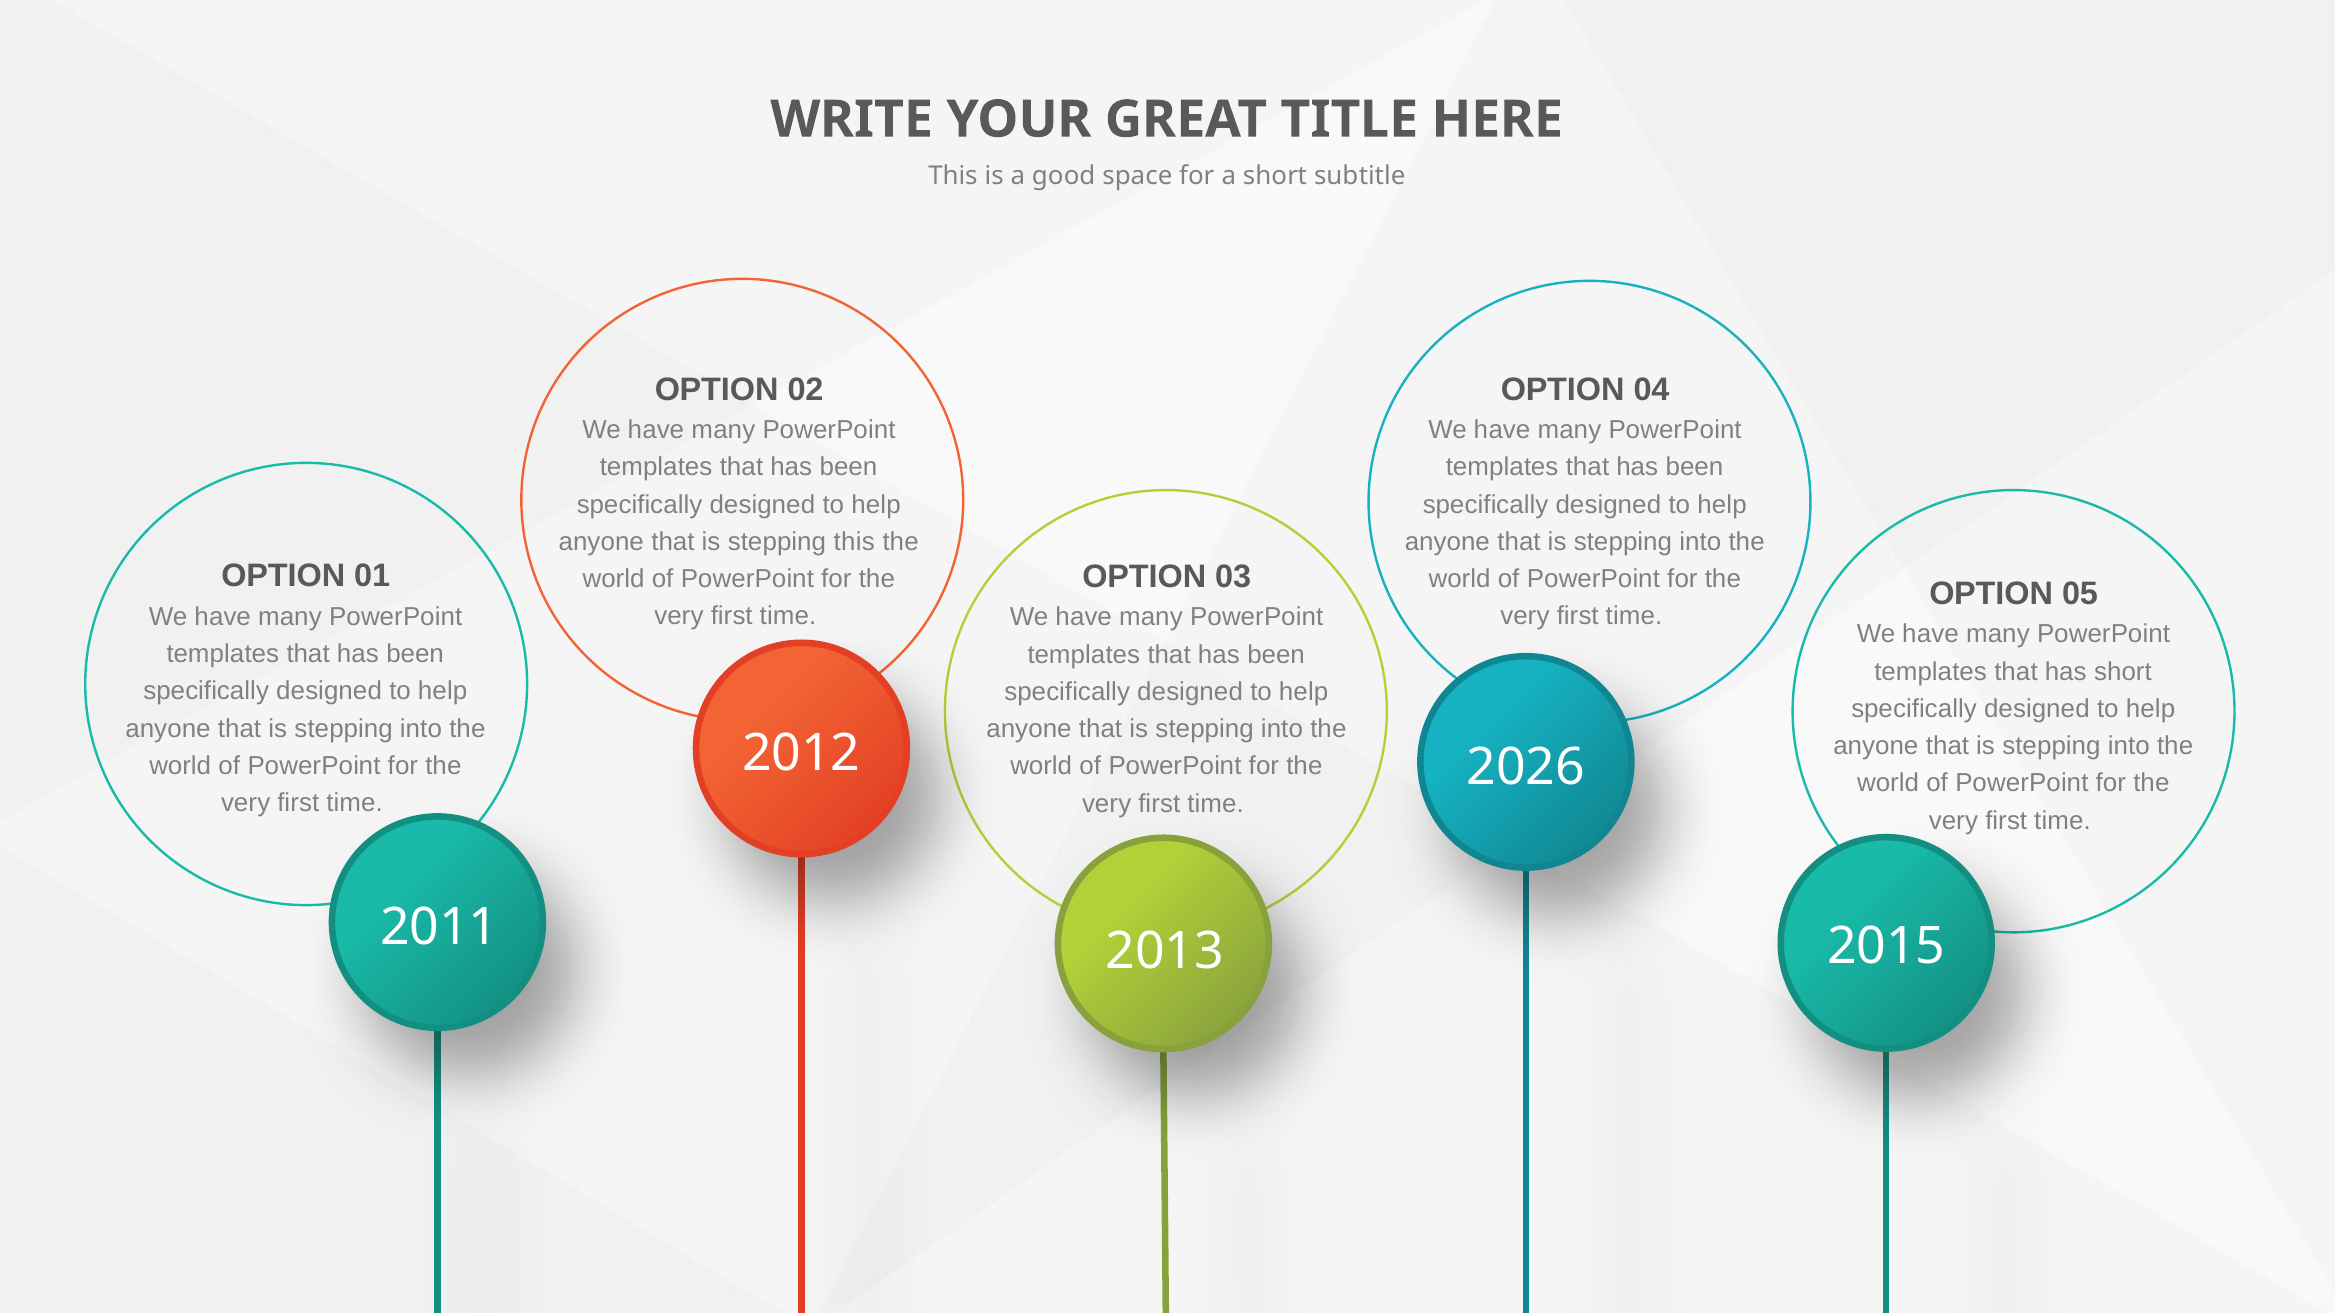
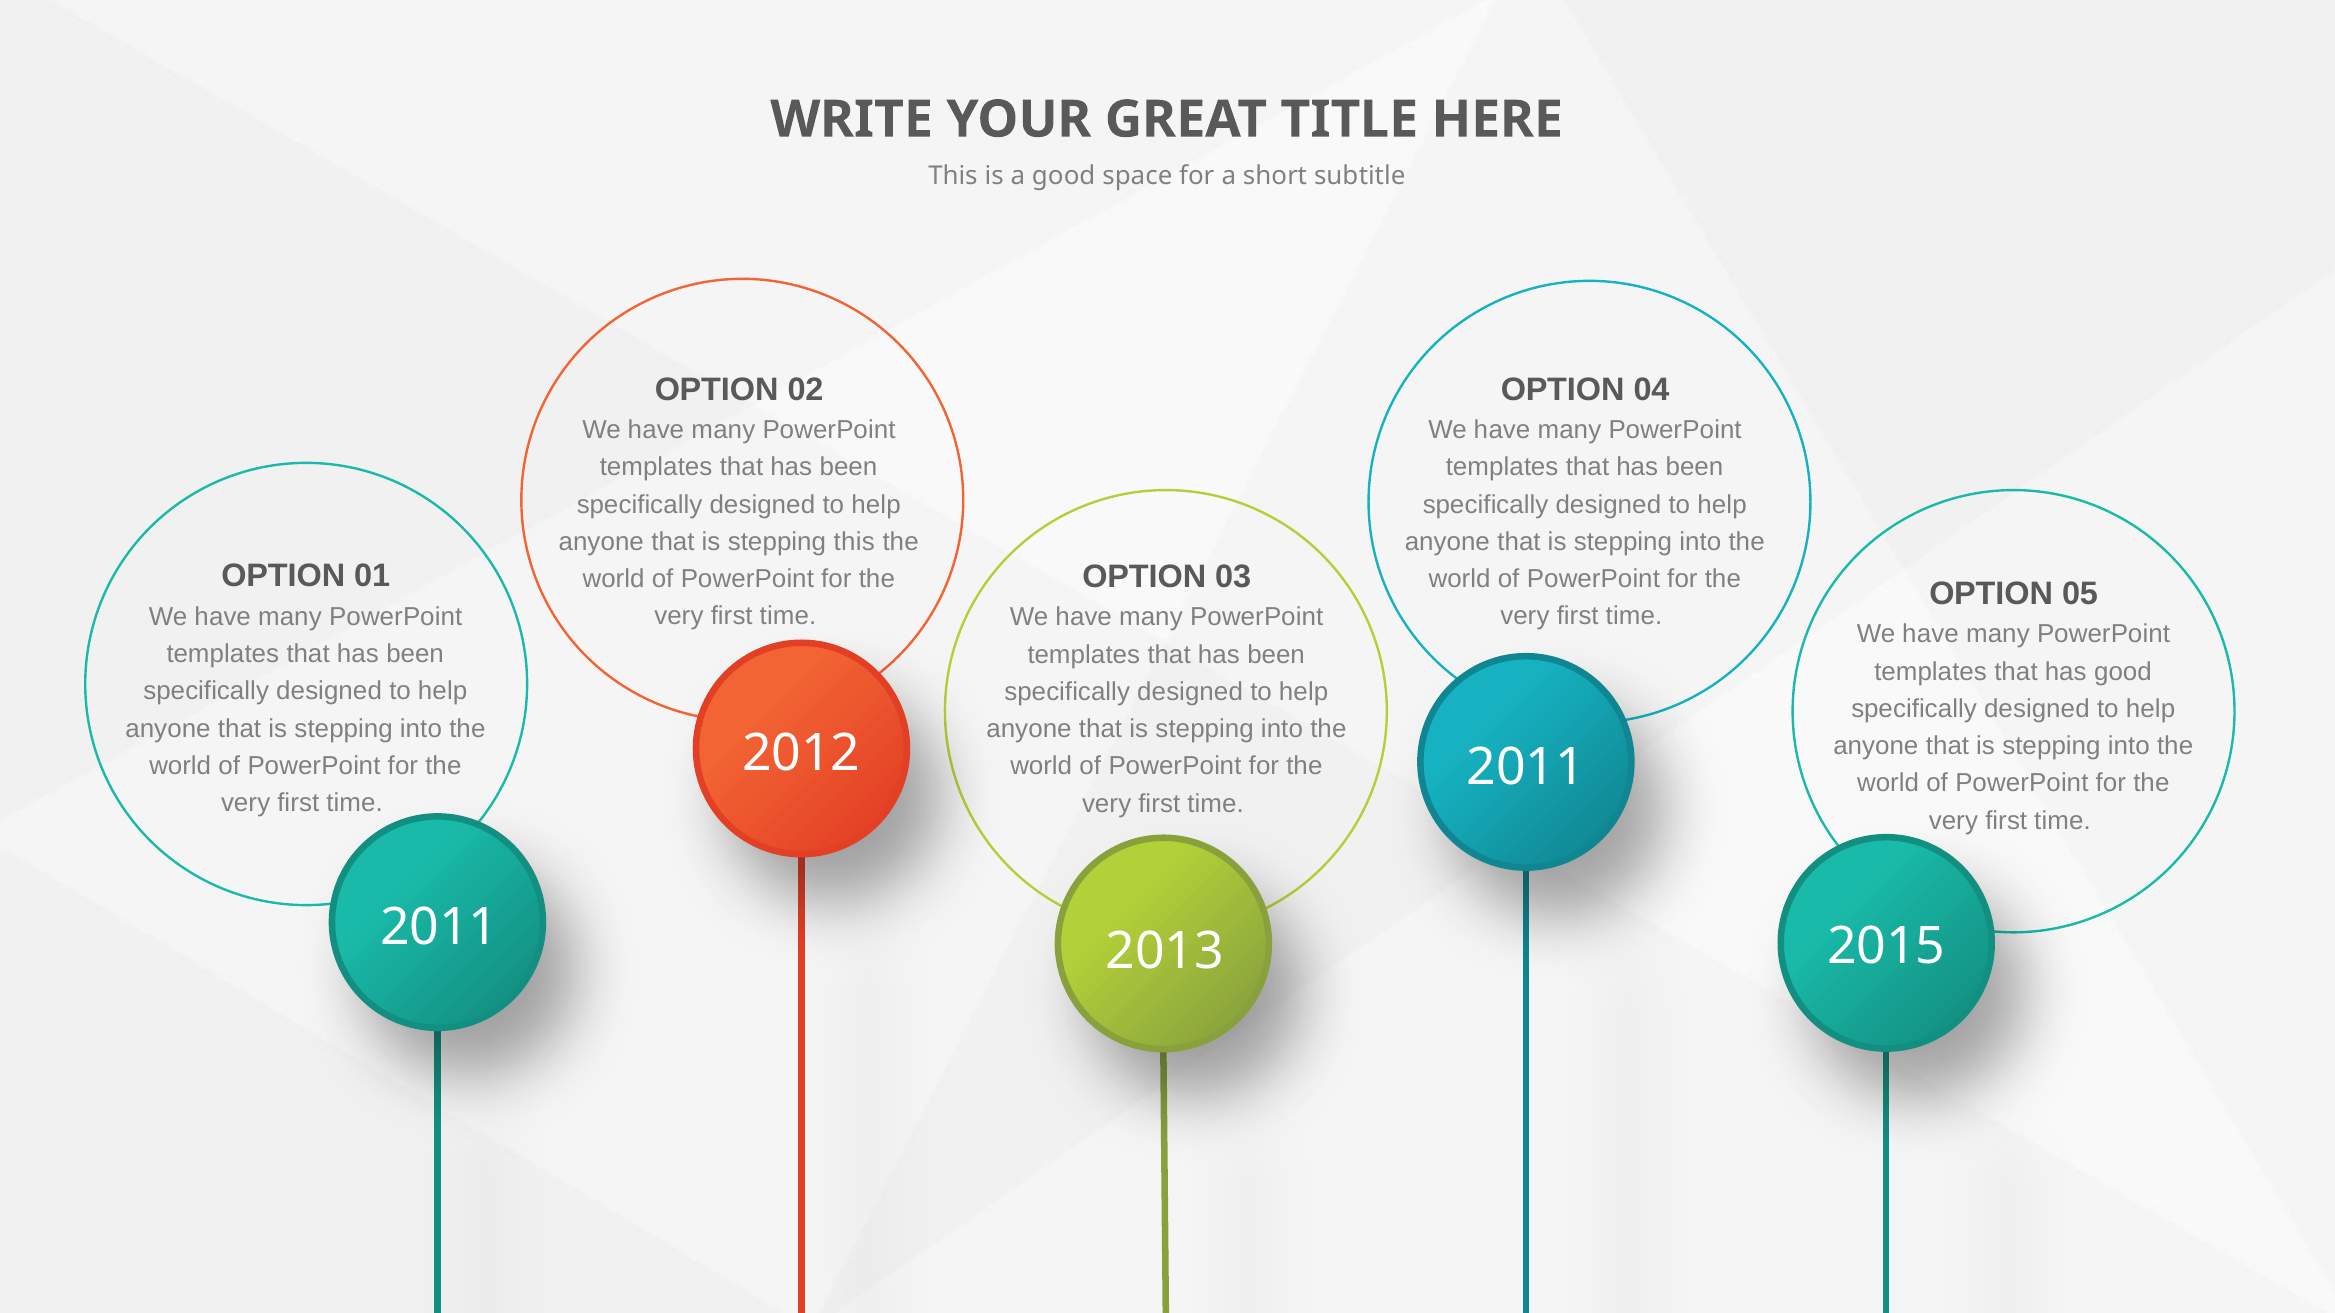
has short: short -> good (2123, 672)
2026: 2026 -> 2011 (1526, 767)
